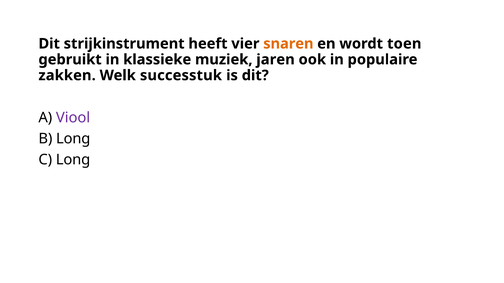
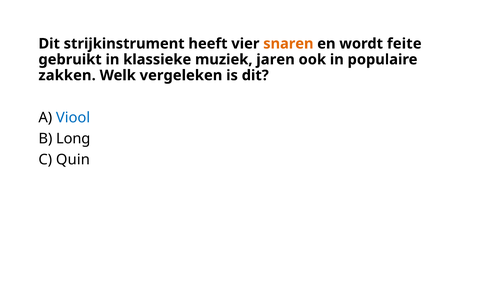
toen: toen -> feite (404, 44)
successtuk: successtuk -> vergeleken (181, 76)
Viool colour: purple -> blue (73, 118)
C Long: Long -> Quin (73, 160)
